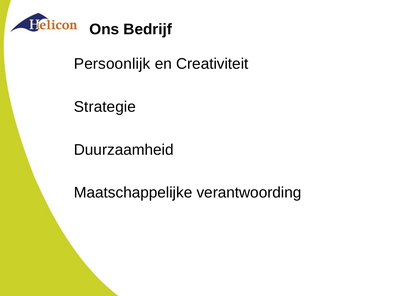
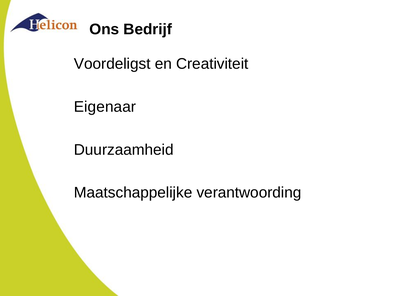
Persoonlijk: Persoonlijk -> Voordeligst (112, 64)
Strategie: Strategie -> Eigenaar (105, 107)
